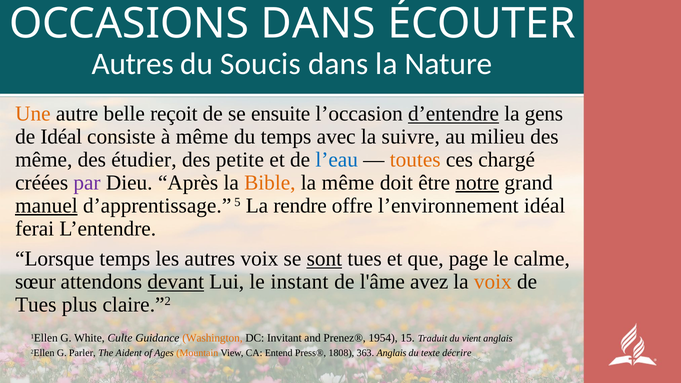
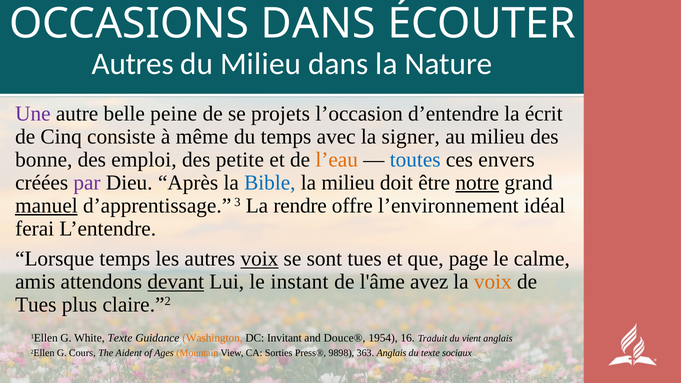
du Soucis: Soucis -> Milieu (261, 64)
Une colour: orange -> purple (33, 114)
reçoit: reçoit -> peine (174, 114)
ensuite: ensuite -> projets (281, 114)
d’entendre underline: present -> none (453, 114)
gens: gens -> écrit (544, 114)
de Idéal: Idéal -> Cinq (61, 137)
suivre: suivre -> signer (411, 137)
même: même -> bonne (44, 160)
étudier: étudier -> emploi (144, 160)
l’eau colour: blue -> orange (337, 160)
toutes colour: orange -> blue (415, 160)
chargé: chargé -> envers (507, 160)
Bible colour: orange -> blue (270, 183)
la même: même -> milieu (348, 183)
5: 5 -> 3 (237, 202)
voix underline: none -> present (259, 259)
sont underline: present -> none (324, 259)
sœur: sœur -> amis (35, 282)
White Culte: Culte -> Texte (120, 338)
Prenez®: Prenez® -> Douce® (345, 338)
15: 15 -> 16 (408, 338)
Parler: Parler -> Cours (82, 353)
Entend: Entend -> Sorties (279, 353)
1808: 1808 -> 9898 (341, 353)
décrire: décrire -> sociaux (457, 353)
